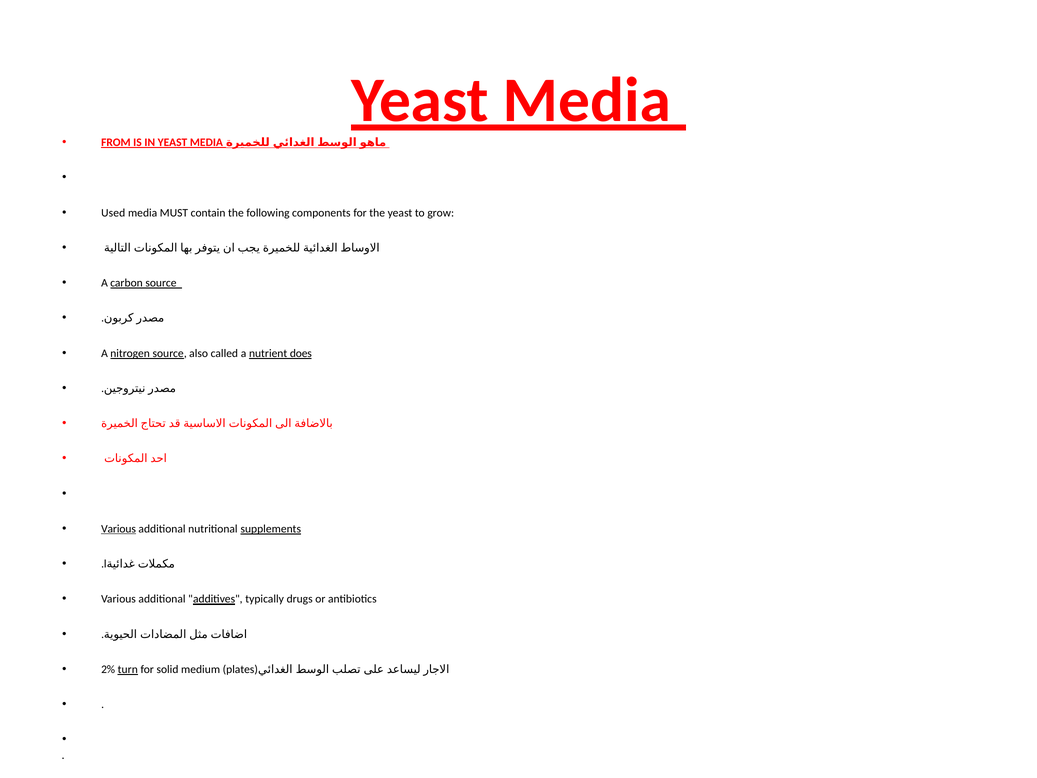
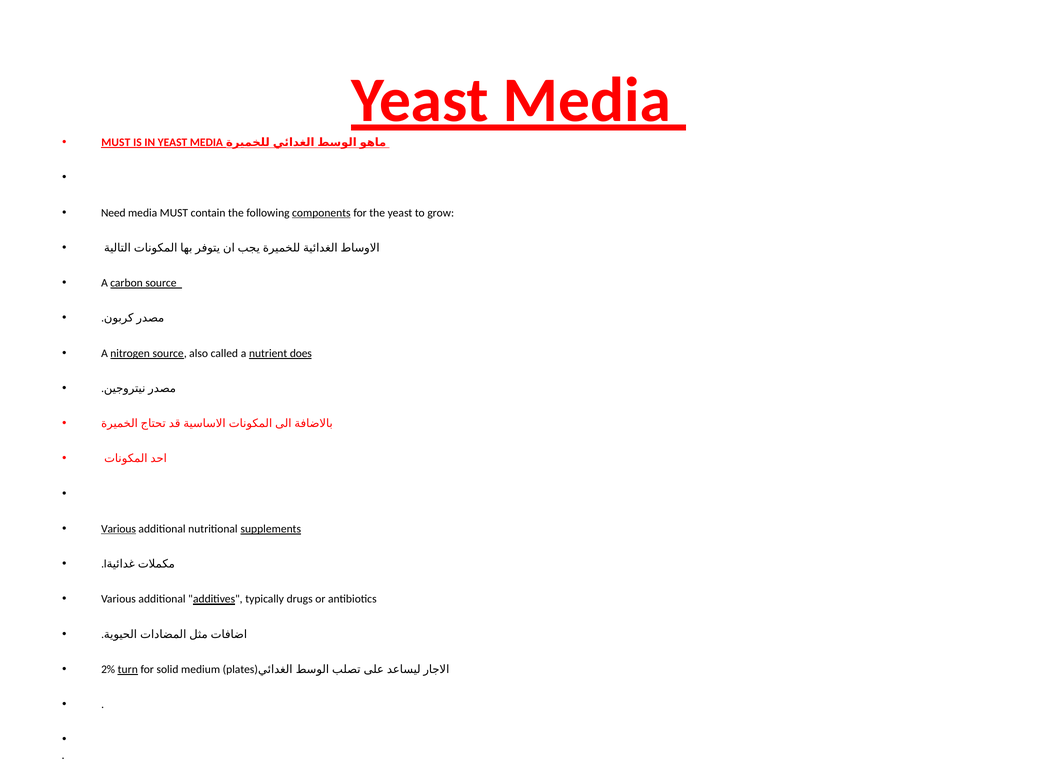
FROM: FROM -> MUST (116, 143)
Used: Used -> Need (113, 213)
components underline: none -> present (321, 213)
